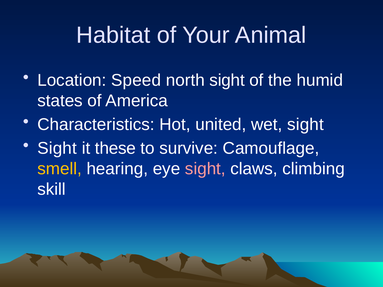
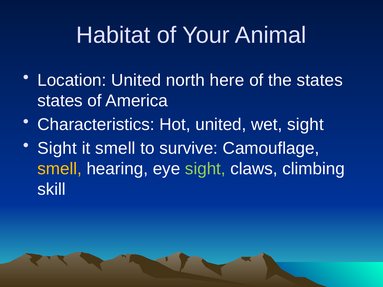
Location Speed: Speed -> United (136, 80)
north sight: sight -> here (227, 80)
the humid: humid -> states (320, 80)
it these: these -> smell (115, 148)
sight colour: pink -> light green (205, 169)
